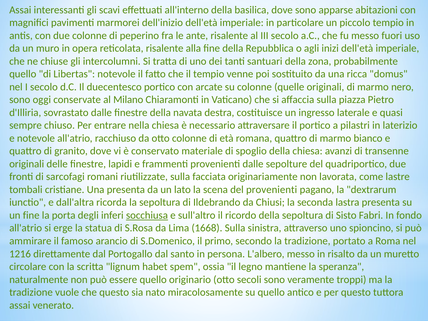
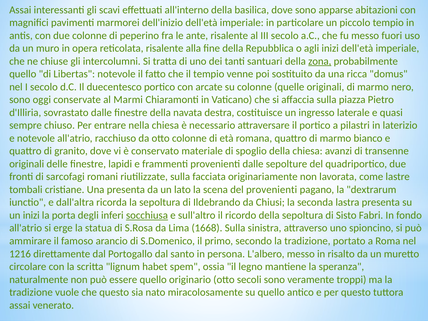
zona underline: none -> present (320, 61)
Milano: Milano -> Marmi (128, 100)
un fine: fine -> inizi (31, 215)
